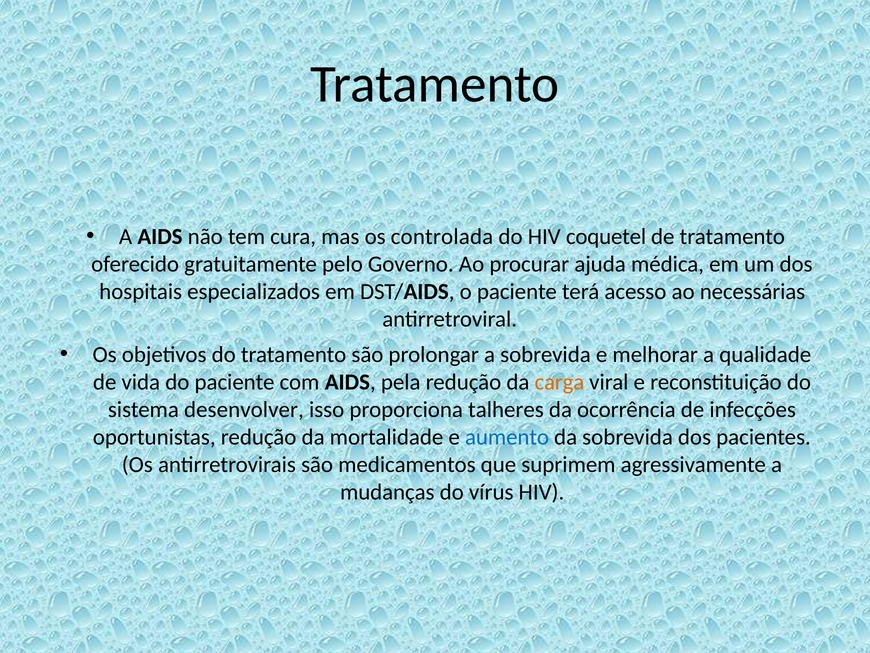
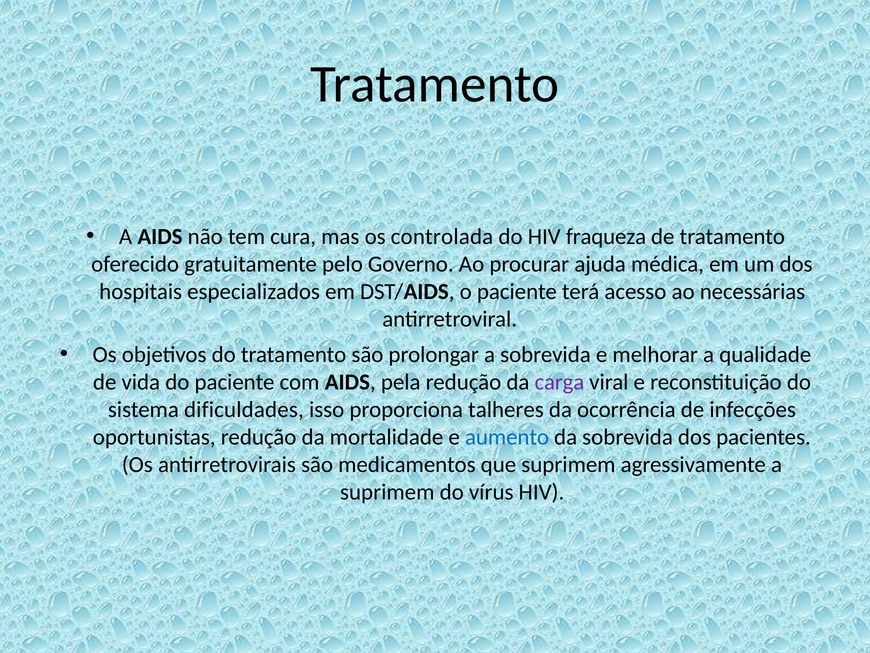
coquetel: coquetel -> fraqueza (606, 236)
carga colour: orange -> purple (559, 382)
desenvolver: desenvolver -> dificuldades (244, 409)
mudanças: mudanças -> suprimem (387, 492)
